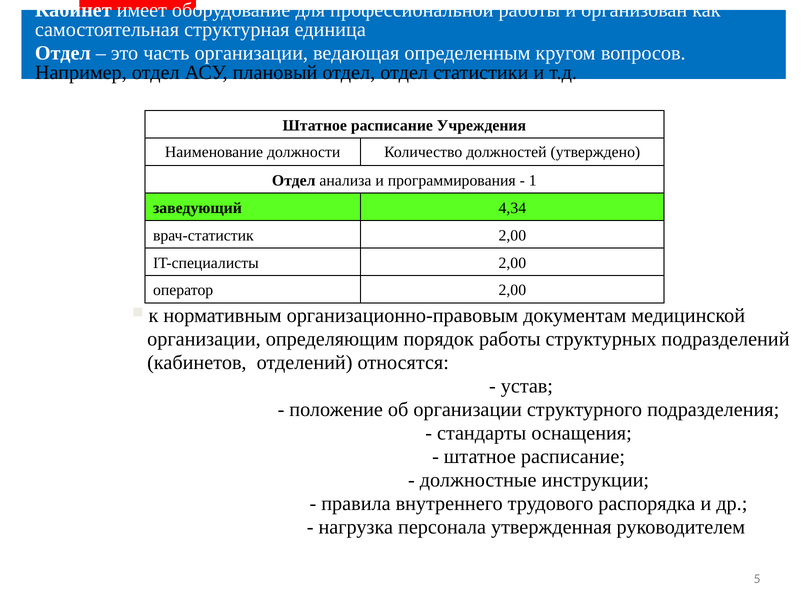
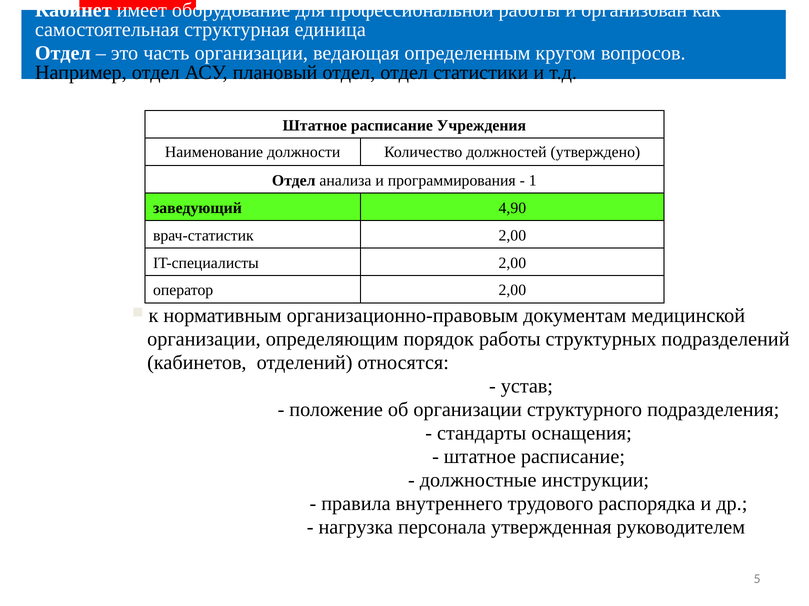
4,34: 4,34 -> 4,90 (512, 208)
